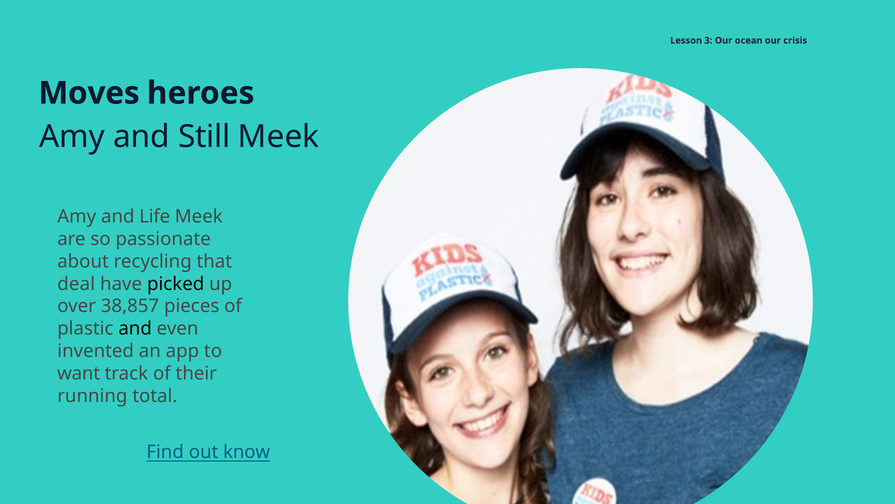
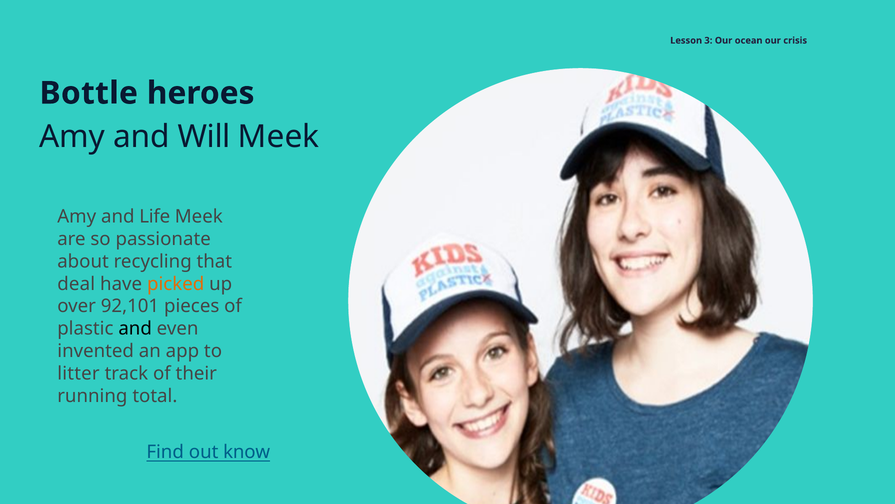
Moves: Moves -> Bottle (89, 93)
Still: Still -> Will (204, 137)
picked colour: black -> orange (176, 284)
38,857: 38,857 -> 92,101 (130, 306)
want: want -> litter (78, 373)
